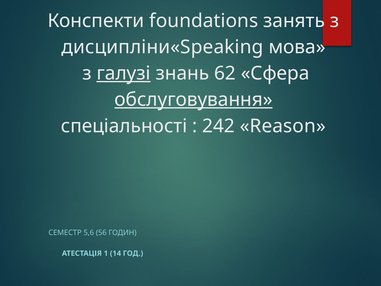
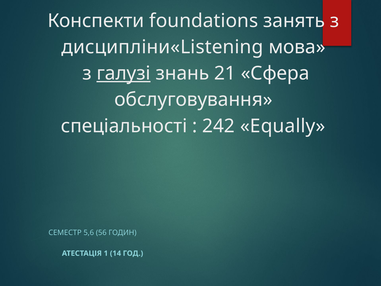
дисципліни«Speaking: дисципліни«Speaking -> дисципліни«Listening (162, 47)
62: 62 -> 21 (225, 73)
обслуговування underline: present -> none (193, 100)
Reason: Reason -> Equally (283, 126)
